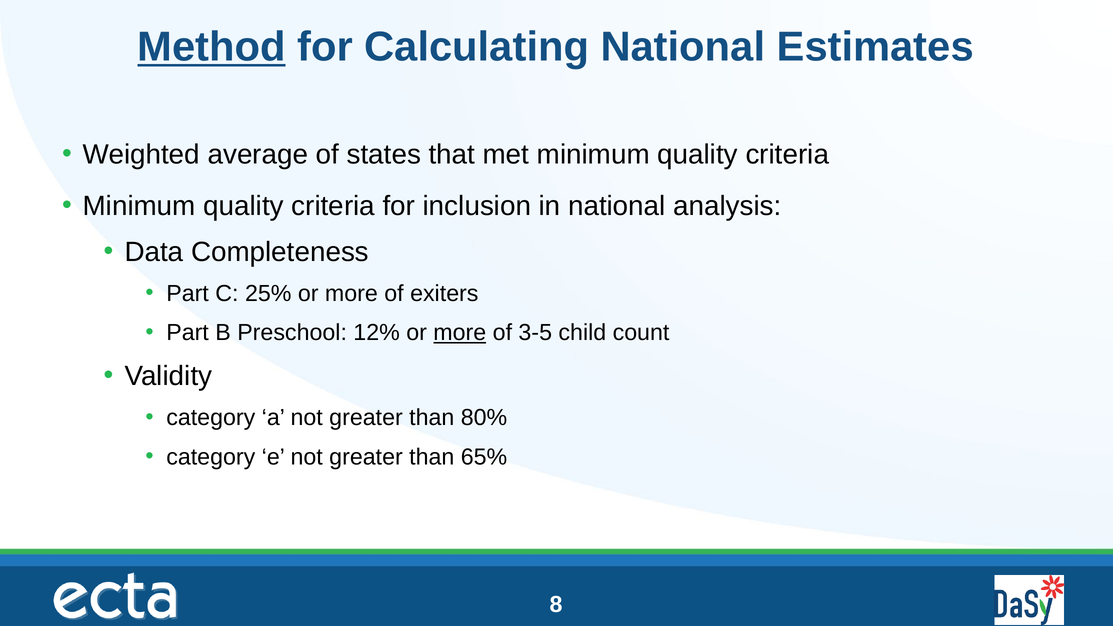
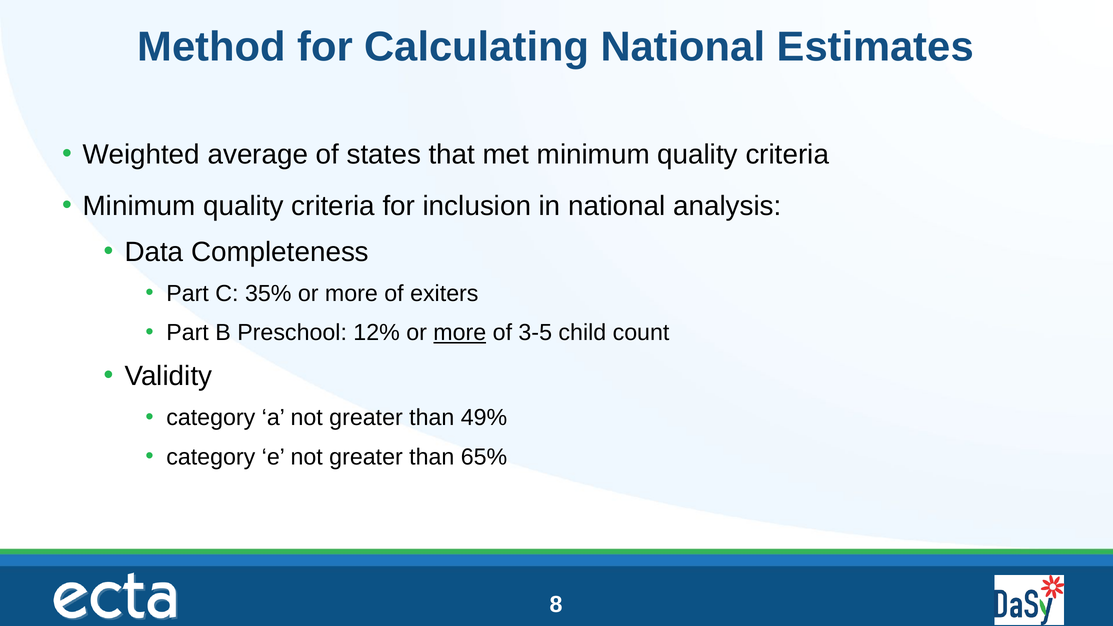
Method underline: present -> none (212, 47)
25%: 25% -> 35% (268, 294)
80%: 80% -> 49% (484, 418)
